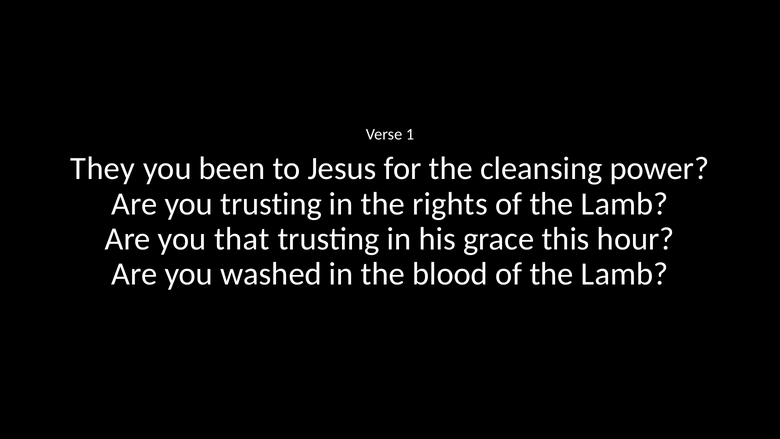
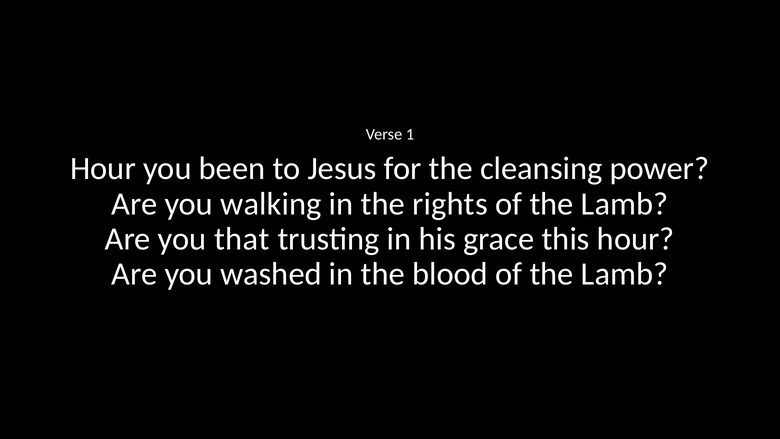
They: They -> Hour (103, 169)
you trusting: trusting -> walking (271, 204)
